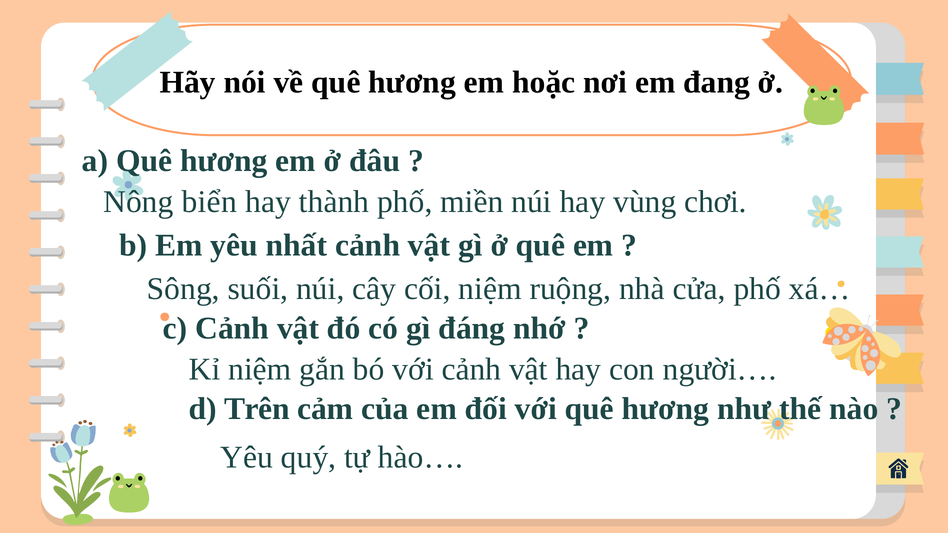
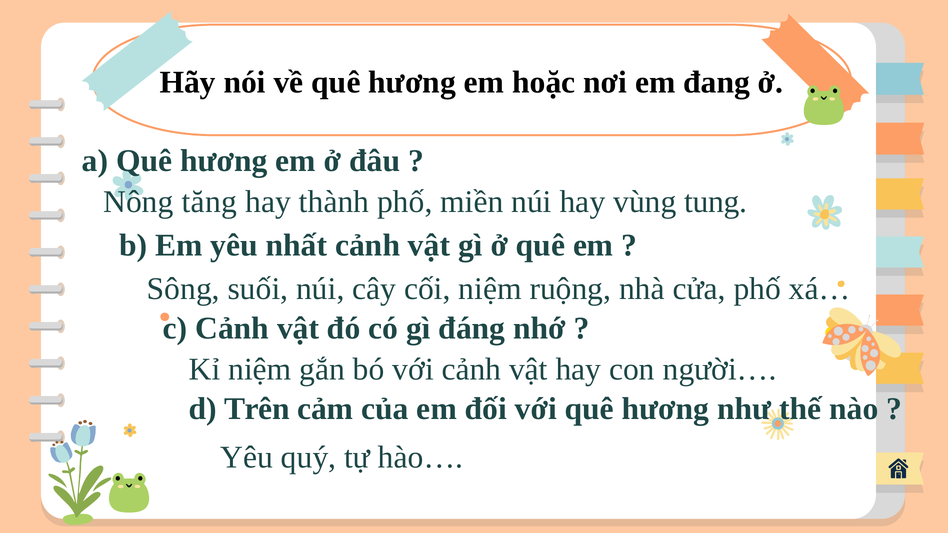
biển: biển -> tăng (209, 202)
chơi: chơi -> tung (716, 202)
